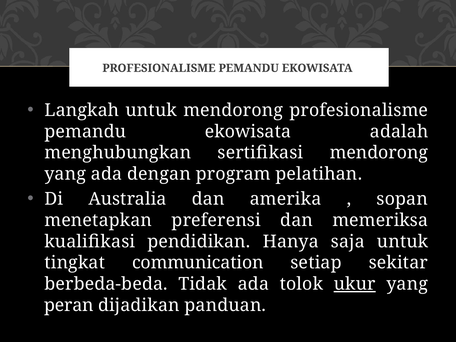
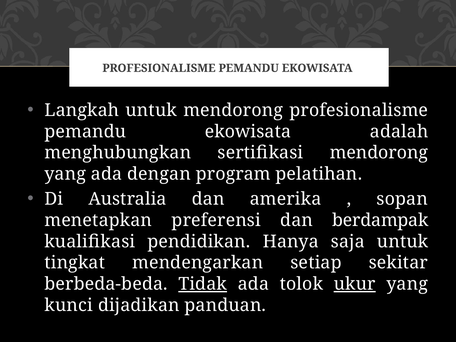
memeriksa: memeriksa -> berdampak (380, 220)
communication: communication -> mendengarkan (198, 263)
Tidak underline: none -> present (203, 284)
peran: peran -> kunci (69, 305)
